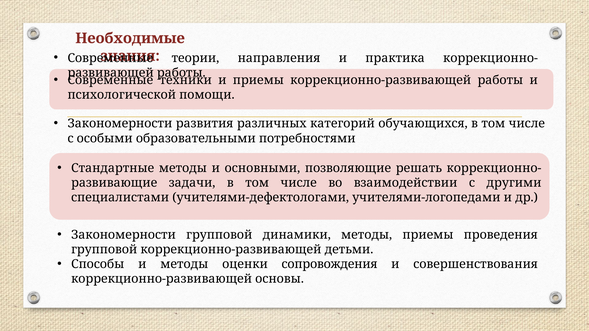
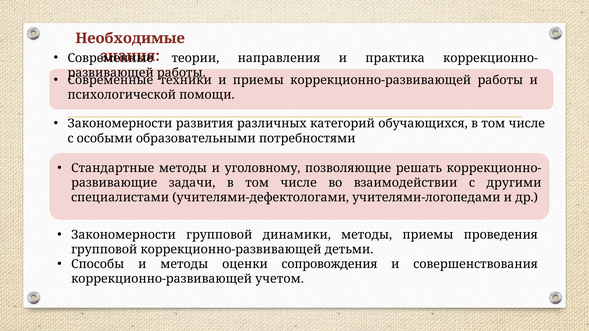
основными: основными -> уголовному (263, 168)
основы: основы -> учетом (280, 279)
